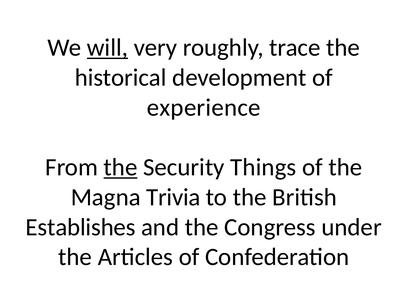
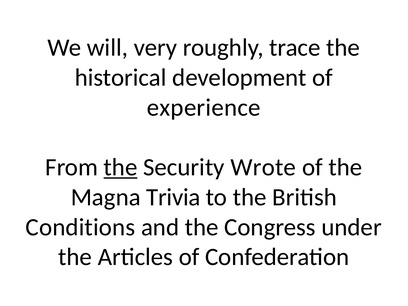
will underline: present -> none (107, 48)
Things: Things -> Wrote (263, 167)
Establishes: Establishes -> Conditions (80, 227)
